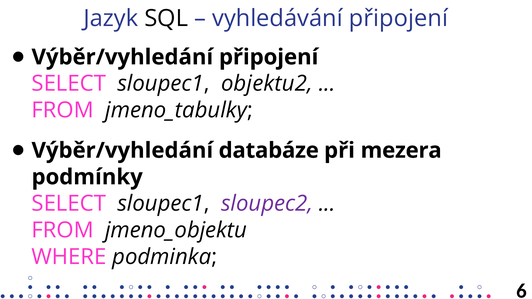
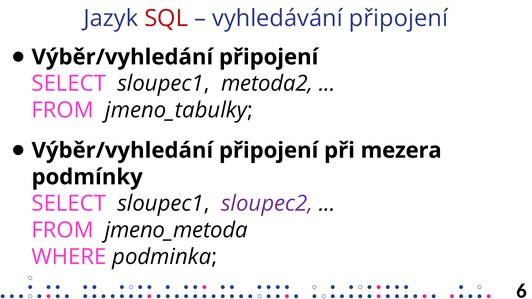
SQL colour: black -> red (166, 18)
objektu2: objektu2 -> metoda2 (267, 84)
databáze: databáze -> připojení (269, 151)
jmeno_objektu: jmeno_objektu -> jmeno_metoda (176, 230)
